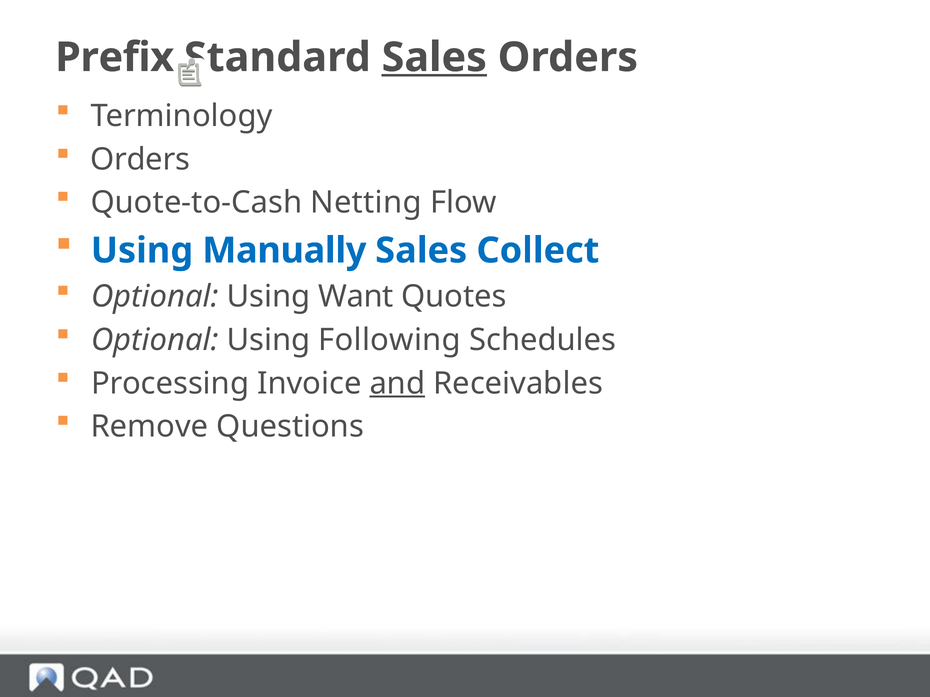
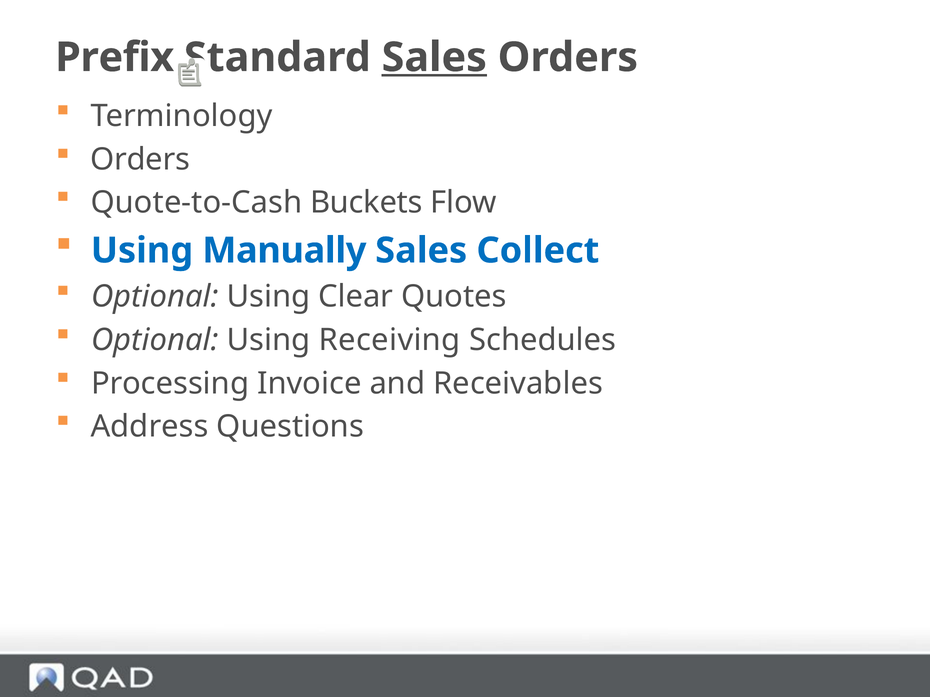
Netting: Netting -> Buckets (366, 203)
Want: Want -> Clear (356, 297)
Following: Following -> Receiving (390, 340)
and underline: present -> none (397, 384)
Remove: Remove -> Address (150, 427)
